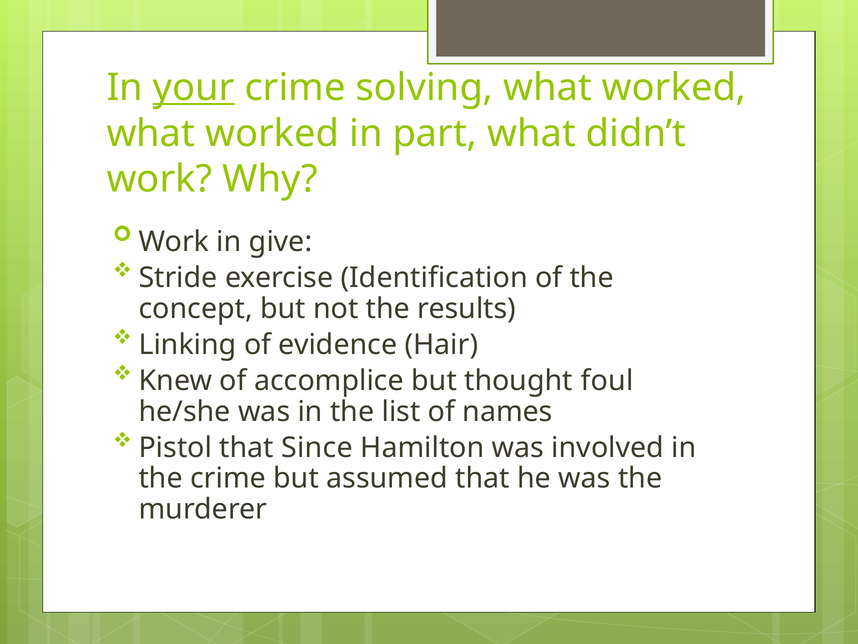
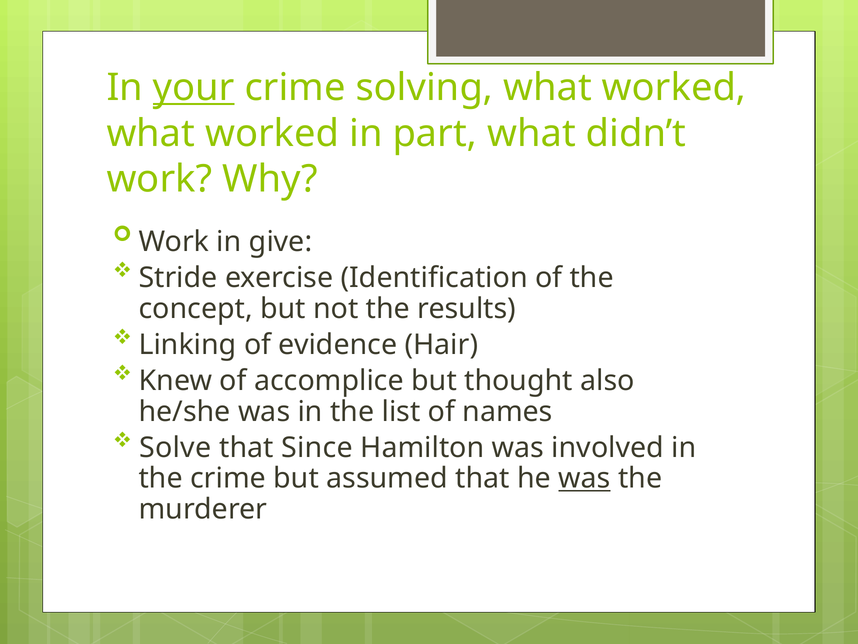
foul: foul -> also (607, 380)
Pistol: Pistol -> Solve (175, 447)
was underline: none -> present (585, 478)
